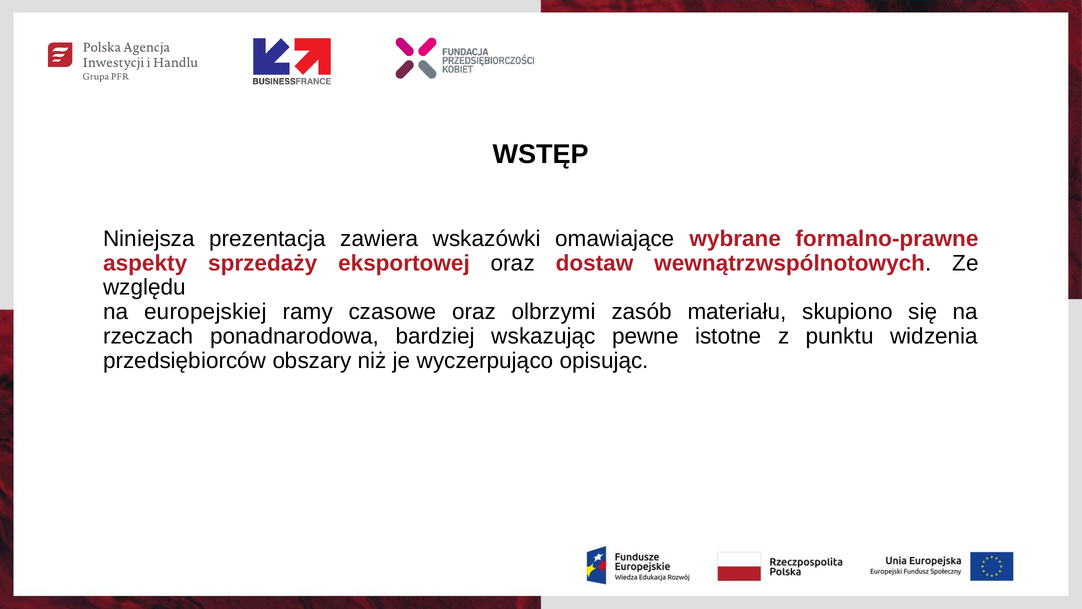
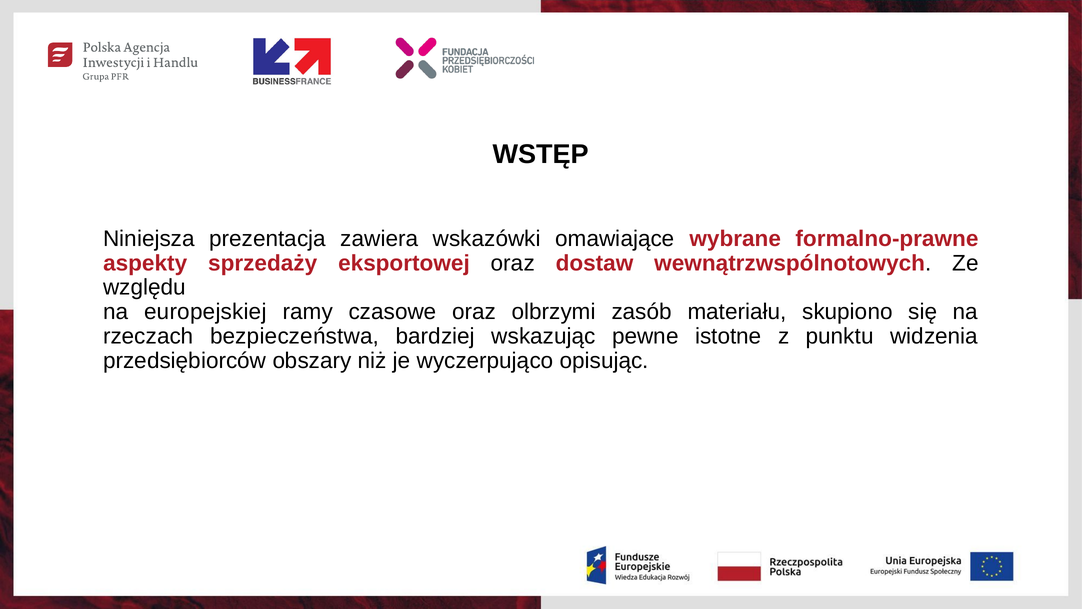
ponadnarodowa: ponadnarodowa -> bezpieczeństwa (295, 336)
